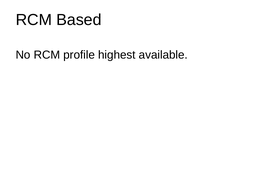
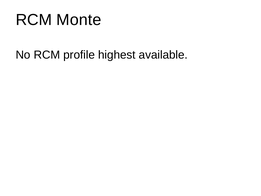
Based: Based -> Monte (79, 20)
